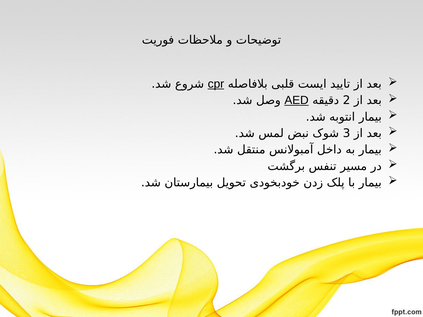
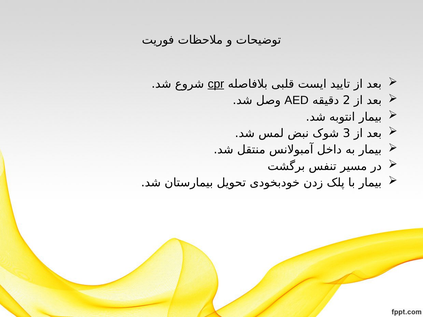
AED underline: present -> none (297, 100)
